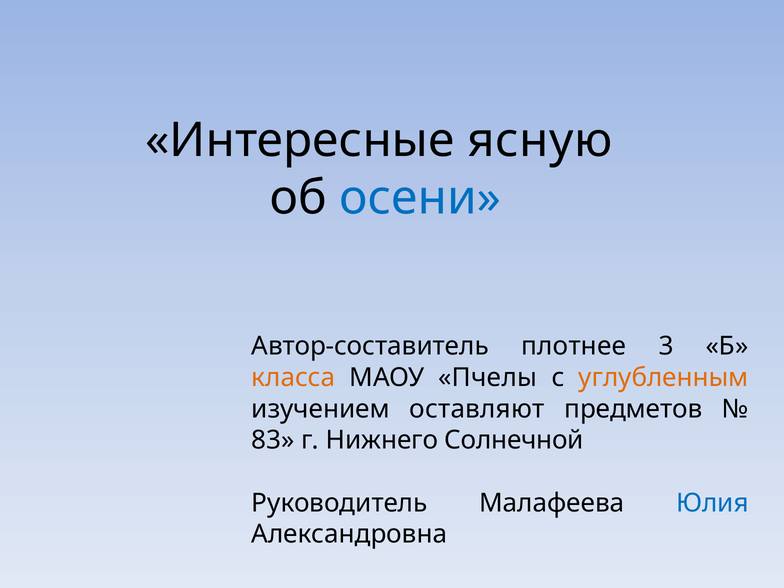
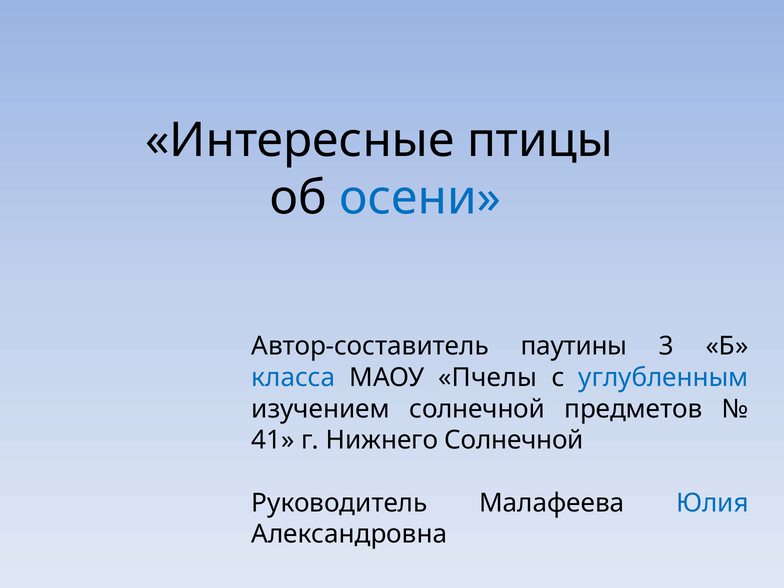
ясную: ясную -> птицы (540, 140)
плотнее: плотнее -> паутины (574, 346)
класса colour: orange -> blue (293, 378)
углубленным colour: orange -> blue (663, 378)
изучением оставляют: оставляют -> солнечной (477, 409)
83: 83 -> 41 (273, 440)
